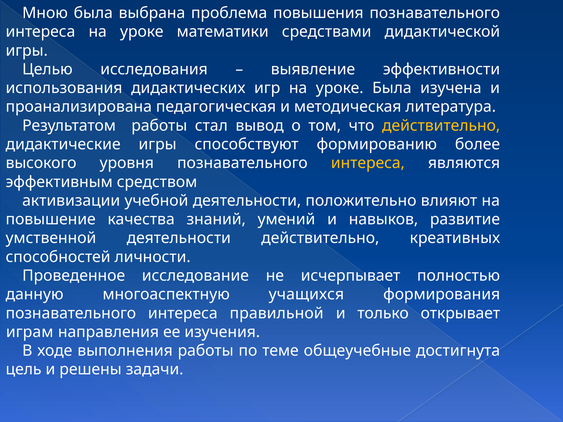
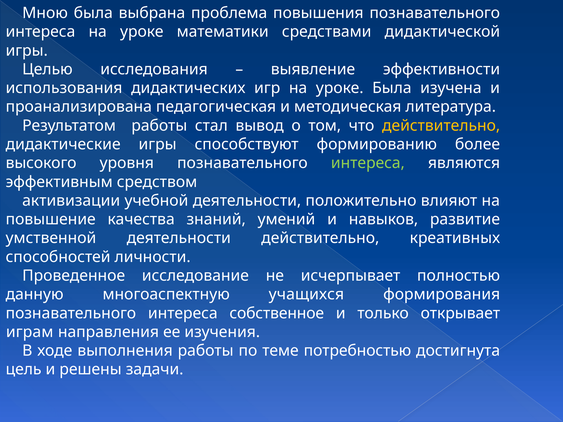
интереса colour: yellow -> light green (368, 163)
правильной: правильной -> собственное (277, 313)
общеучебные: общеучебные -> потребностью (357, 351)
